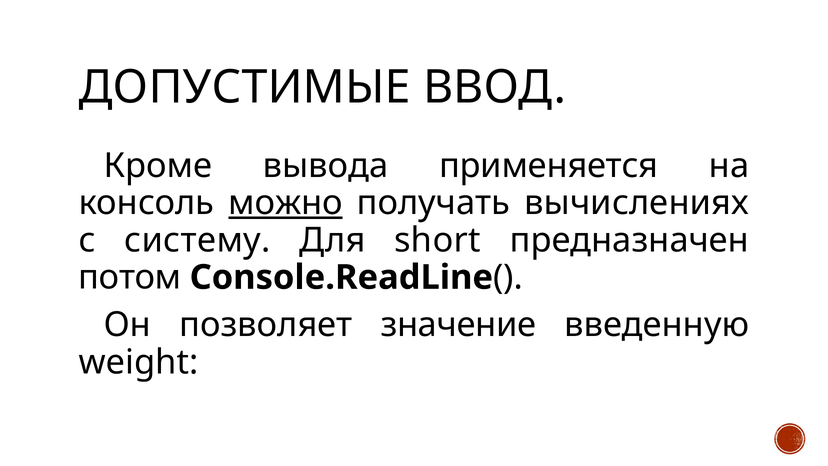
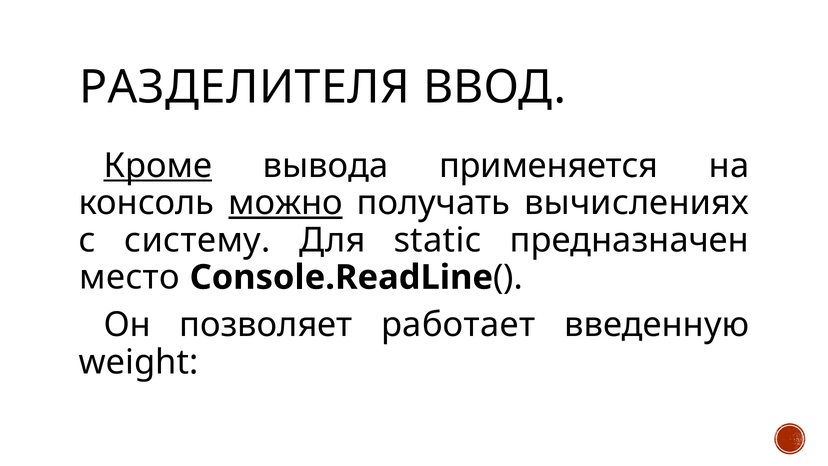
ДОПУСТИМЫЕ: ДОПУСТИМЫЕ -> РАЗДЕЛИТЕЛЯ (245, 87)
Кроме underline: none -> present (158, 166)
short: short -> static (438, 240)
потом: потом -> место (130, 277)
значение: значение -> работает (458, 325)
